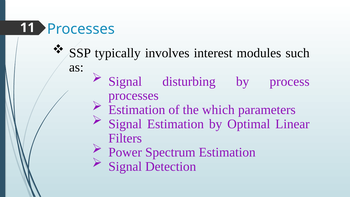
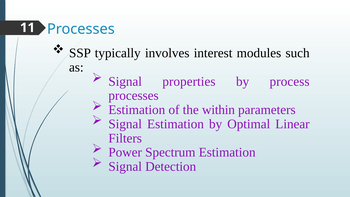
disturbing: disturbing -> properties (189, 81)
which: which -> within (218, 110)
